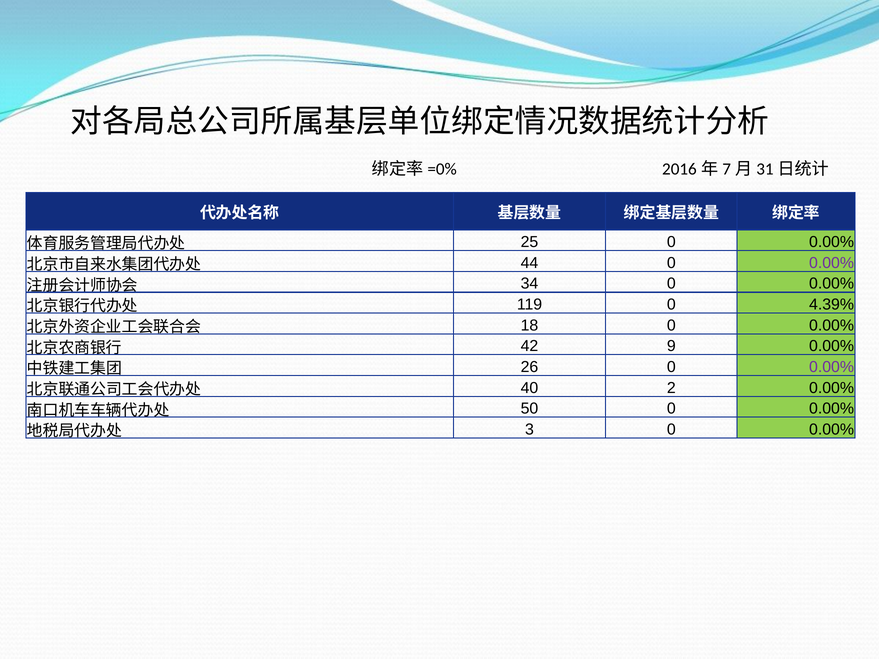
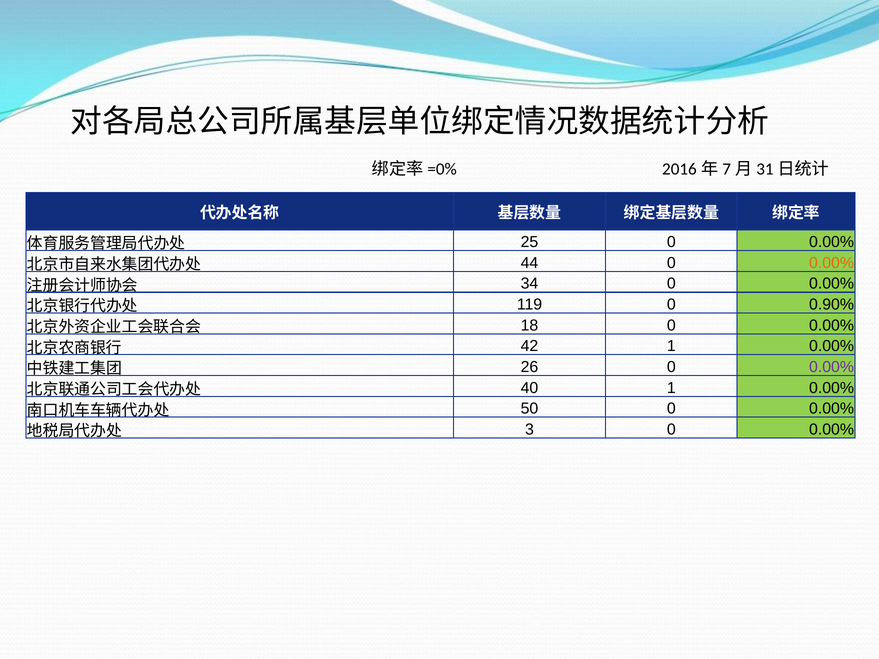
0.00% colour: purple -> orange (832, 263)
4.39%: 4.39% -> 0.90% (832, 305)
42 9: 9 -> 1 (671, 346)
40 2: 2 -> 1 (671, 388)
